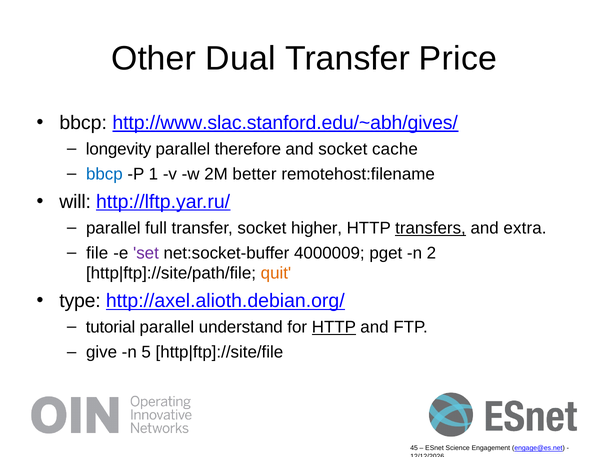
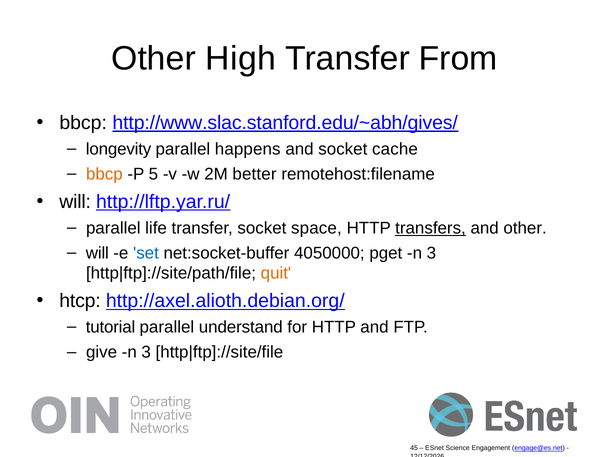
Dual: Dual -> High (241, 59)
Price: Price -> From (458, 59)
therefore: therefore -> happens (248, 149)
bbcp colour: blue -> orange (104, 174)
1: 1 -> 5 (153, 174)
full: full -> life (156, 228)
higher: higher -> space (316, 228)
and extra: extra -> other (525, 228)
file: file -> will (97, 253)
set colour: purple -> blue (146, 253)
4000009: 4000009 -> 4050000 (329, 253)
pget n 2: 2 -> 3 (431, 253)
type: type -> htcp (80, 301)
HTTP underline: present -> none (334, 327)
5: 5 -> 3 (146, 352)
